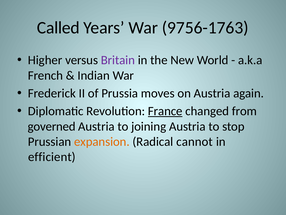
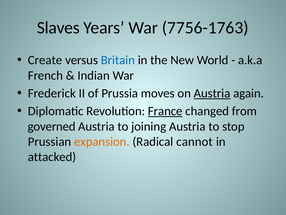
Called: Called -> Slaves (58, 28)
9756-1763: 9756-1763 -> 7756-1763 (205, 28)
Higher: Higher -> Create (45, 60)
Britain colour: purple -> blue (118, 60)
Austria underline: none -> present (212, 93)
efficient: efficient -> attacked (52, 157)
